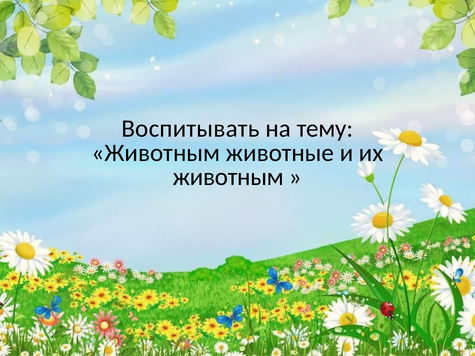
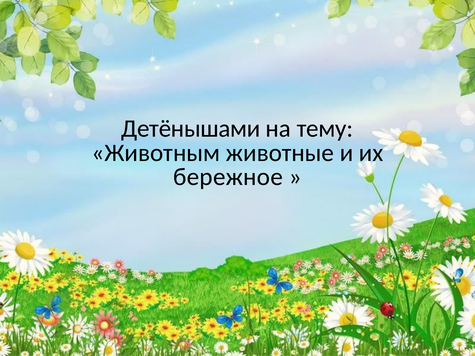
Воспитывать: Воспитывать -> Детёнышами (191, 129)
животным: животным -> бережное (228, 177)
